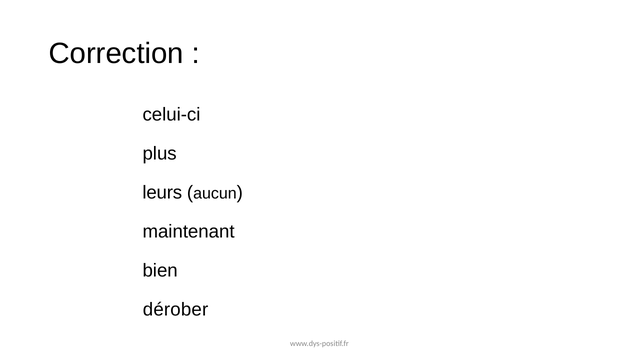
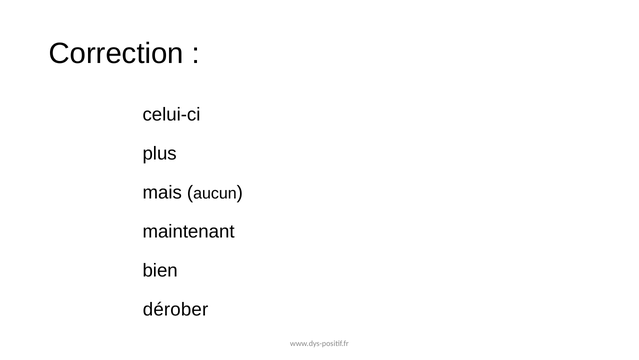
leurs: leurs -> mais (162, 192)
